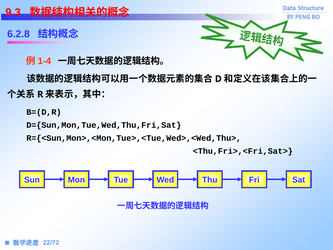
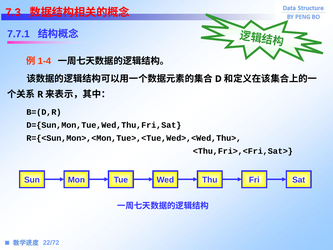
9.3: 9.3 -> 7.3 (13, 12)
6.2.8: 6.2.8 -> 7.7.1 (18, 34)
